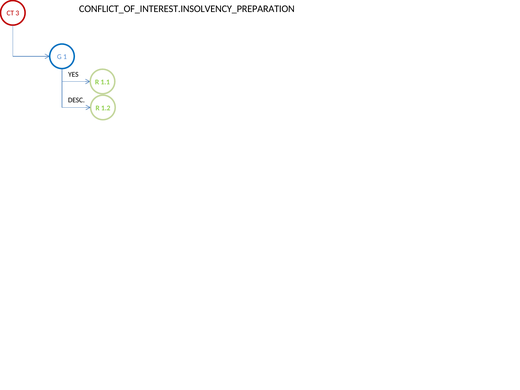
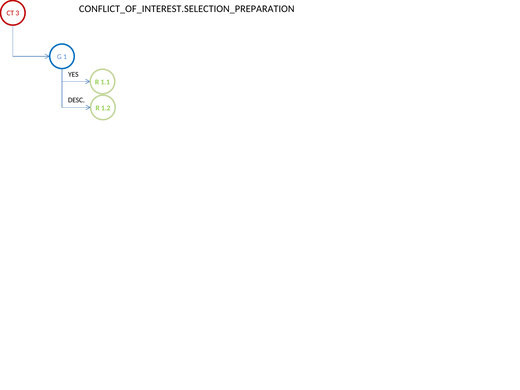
CONFLICT_OF_INTEREST.INSOLVENCY_PREPARATION: CONFLICT_OF_INTEREST.INSOLVENCY_PREPARATION -> CONFLICT_OF_INTEREST.SELECTION_PREPARATION (187, 9)
